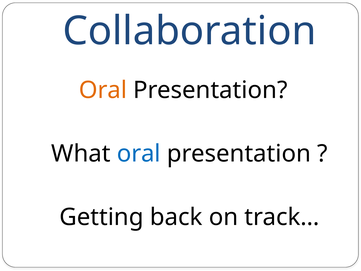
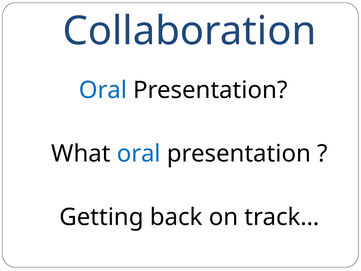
Oral colour: orange -> blue (103, 90)
